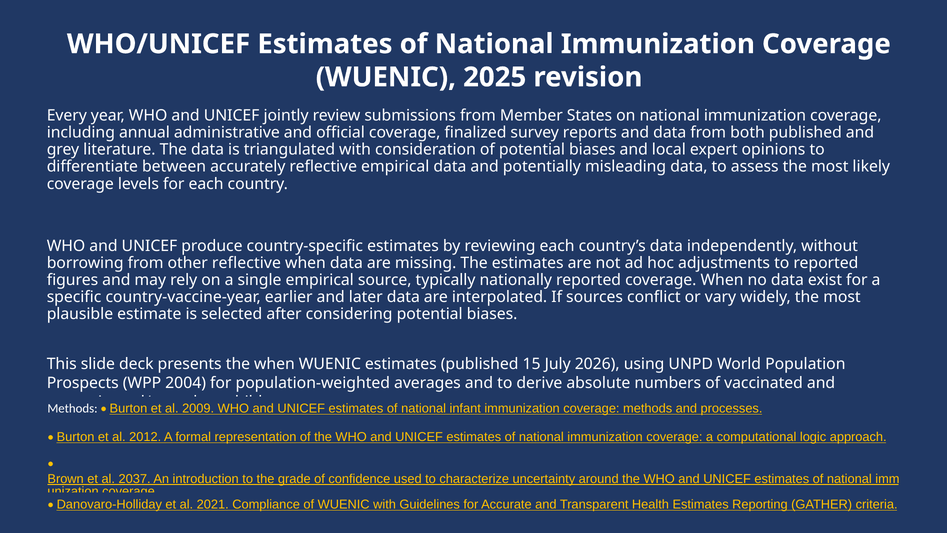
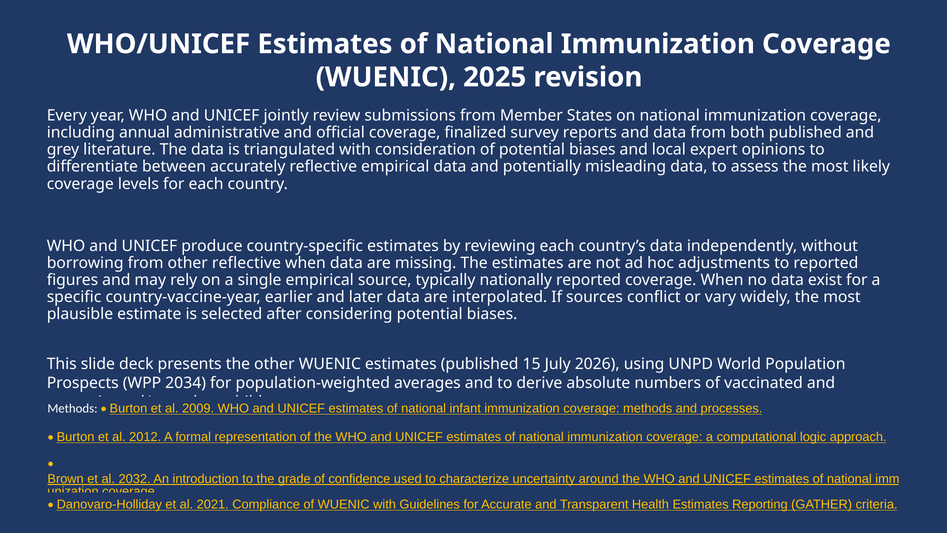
the when: when -> other (274, 364)
2004: 2004 -> 2034 (186, 383)
2037: 2037 -> 2032 (135, 479)
